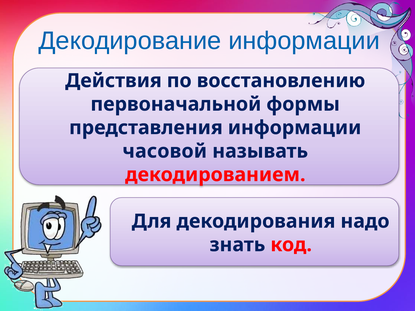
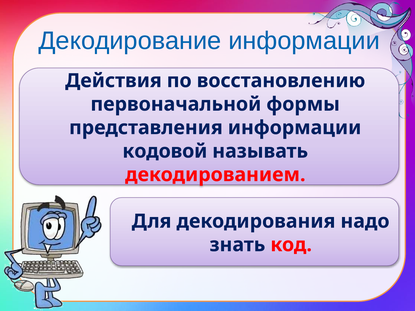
часовой: часовой -> кодовой (165, 151)
